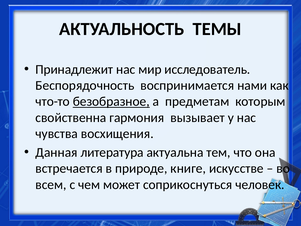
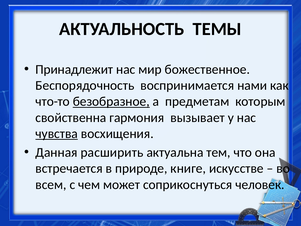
исследователь: исследователь -> божественное (207, 69)
чувства underline: none -> present (57, 134)
литература: литература -> расширить (112, 152)
